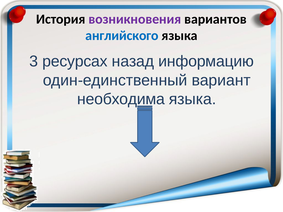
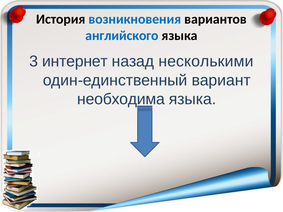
возникновения colour: purple -> blue (135, 19)
ресурсах: ресурсах -> интернет (75, 61)
информацию: информацию -> несколькими (206, 61)
